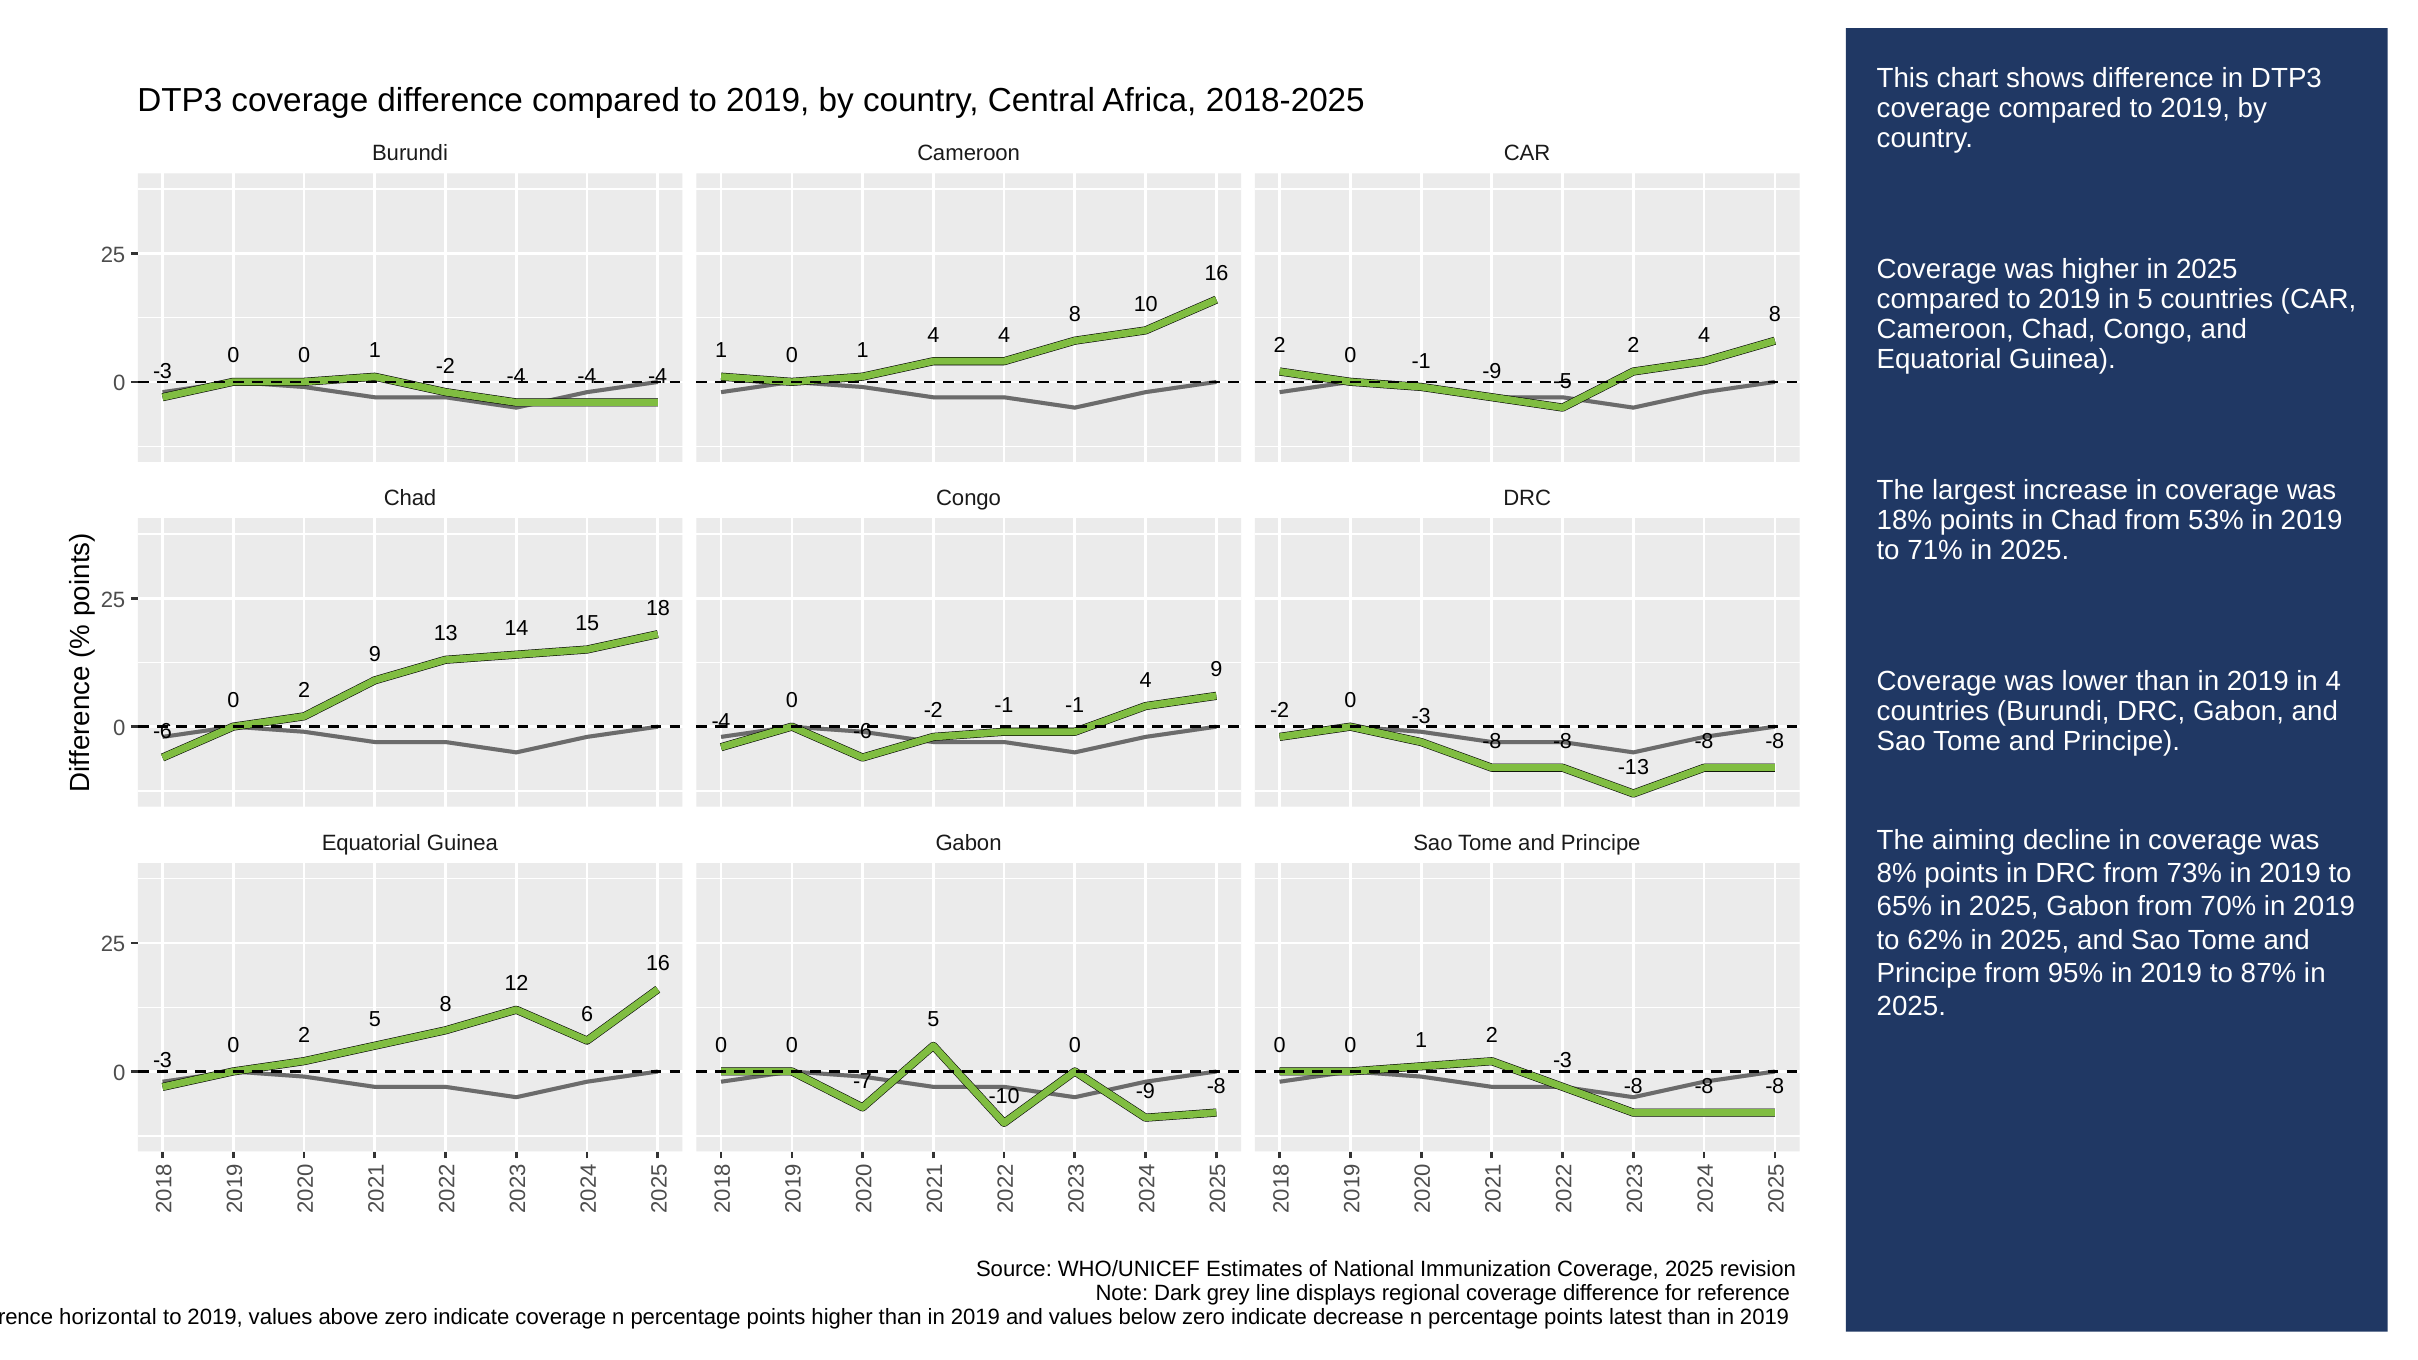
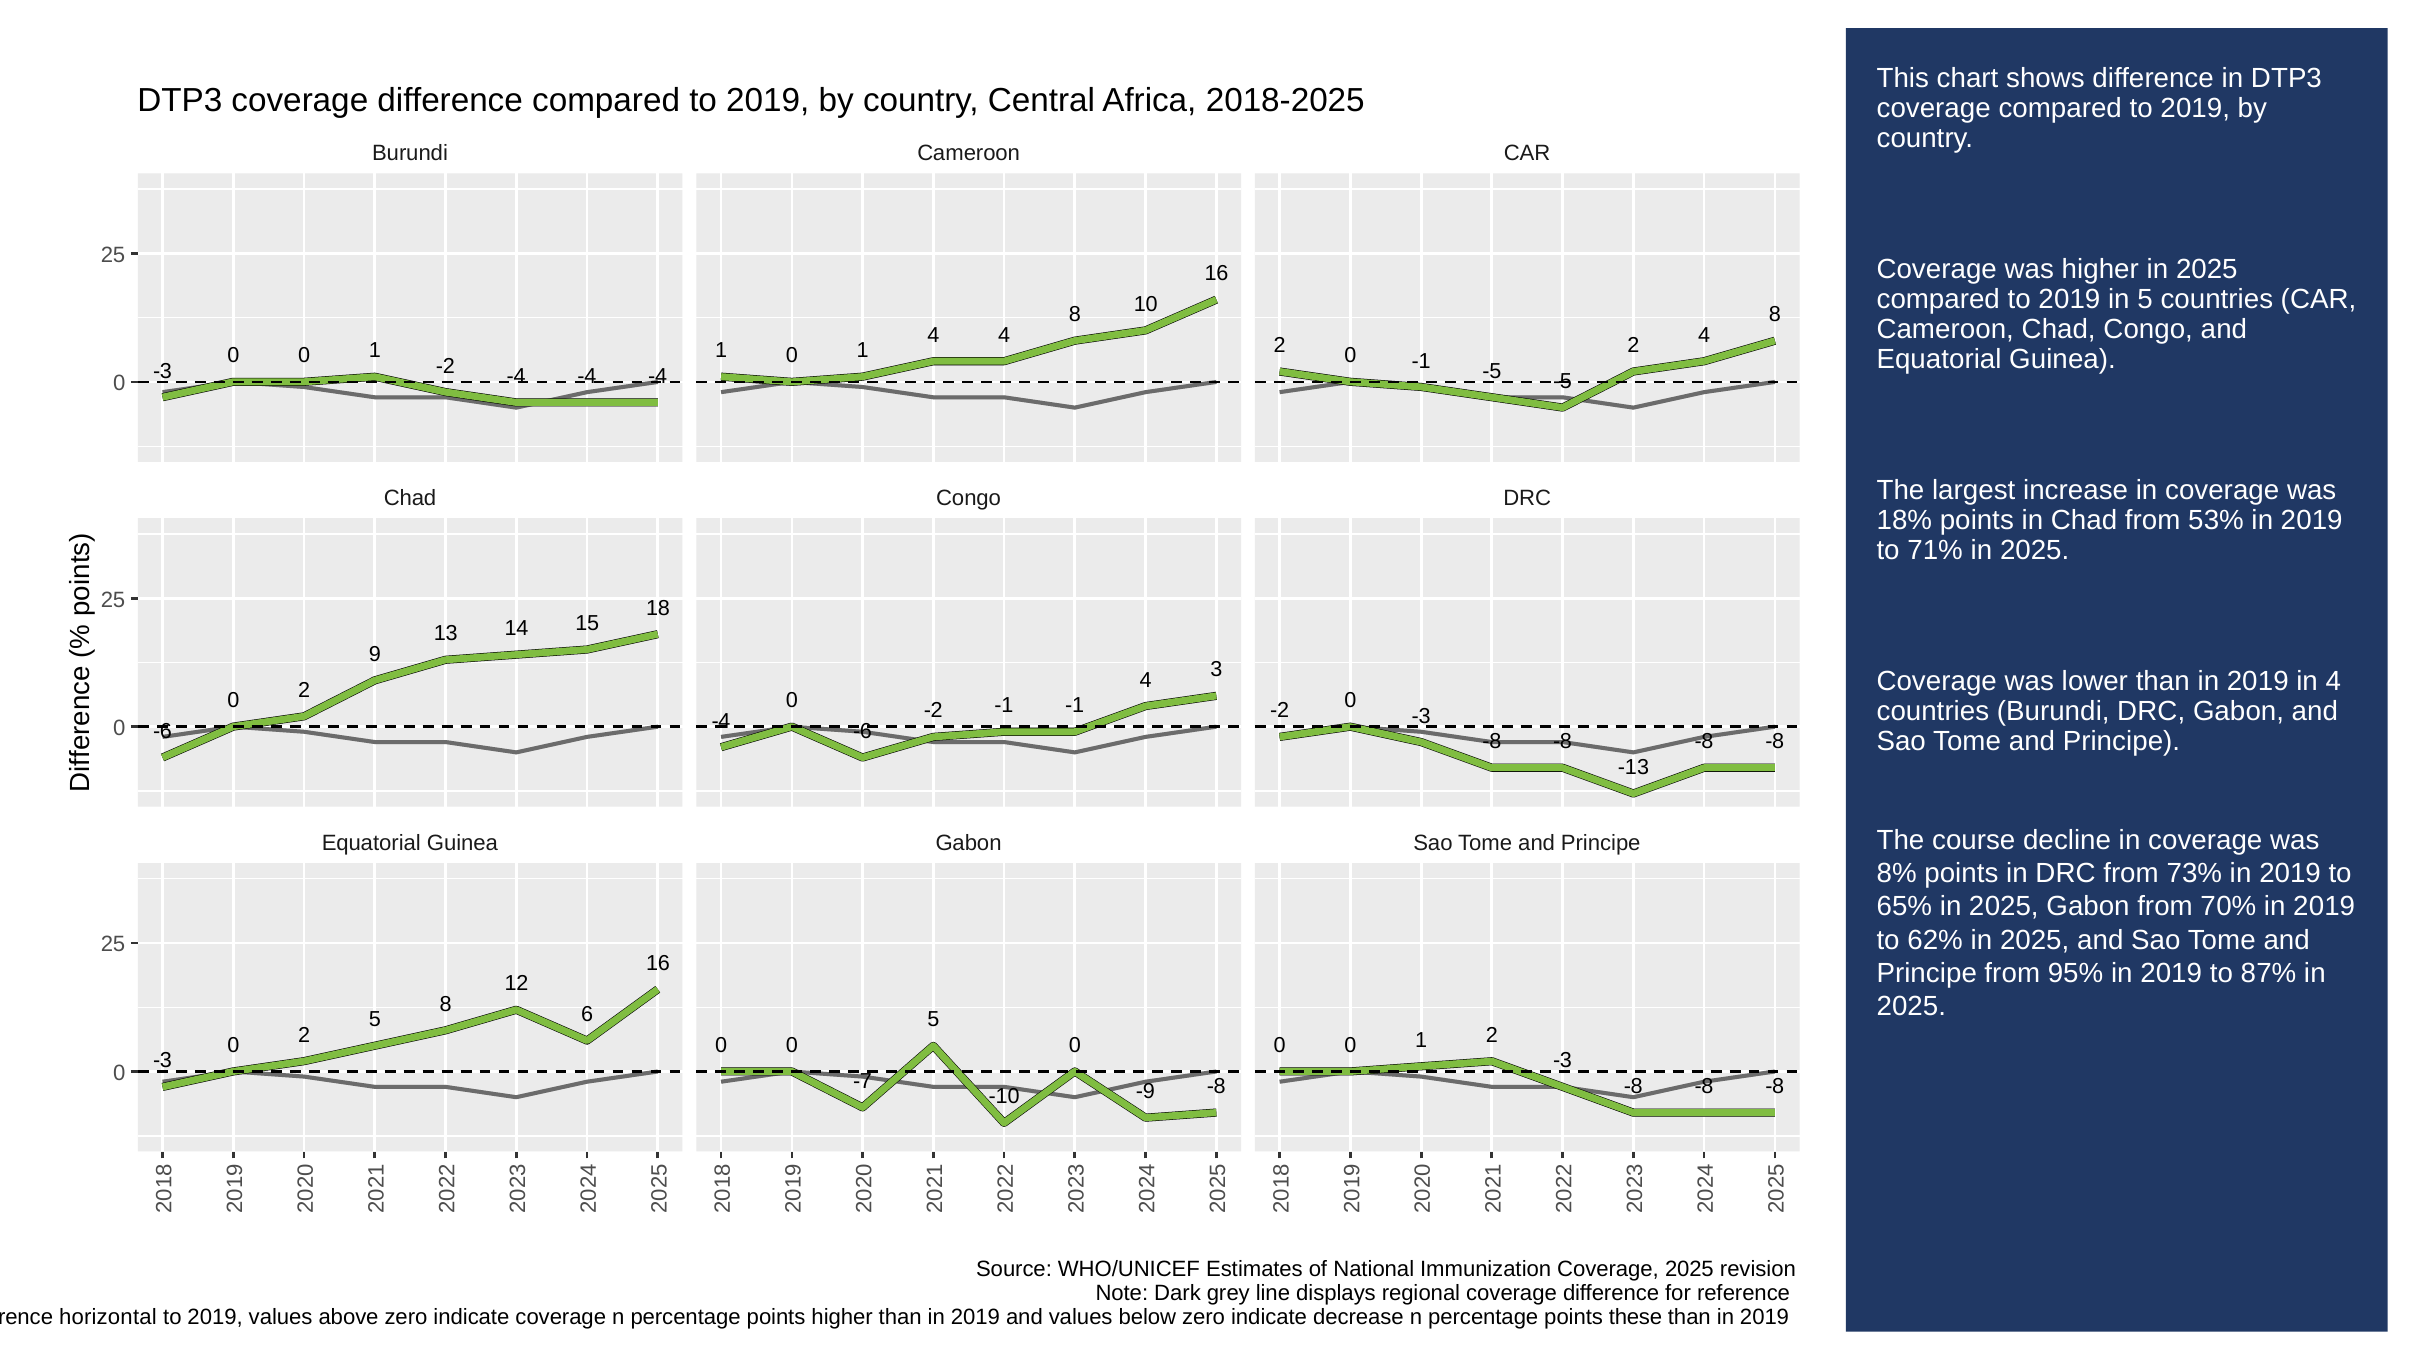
-1 -9: -9 -> -5 (1492, 371)
4 9: 9 -> 3 (1216, 670)
aiming: aiming -> course (1974, 840)
latest: latest -> these (1636, 1317)
